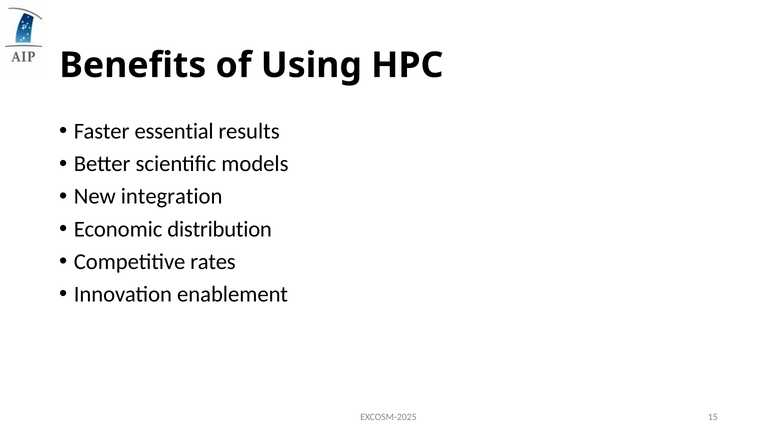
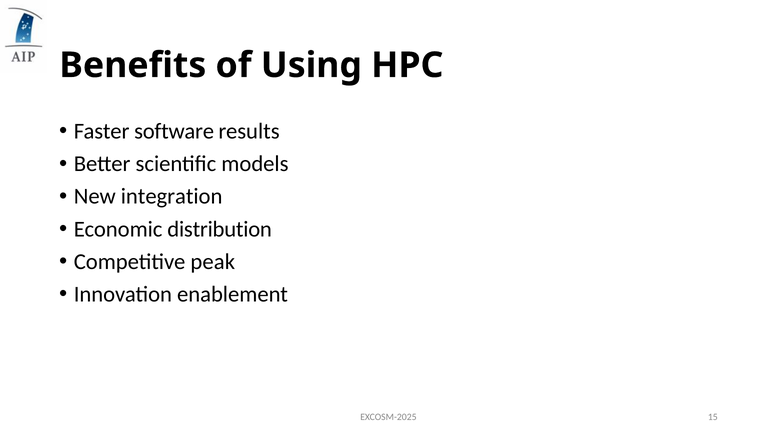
essential: essential -> software (174, 131)
rates: rates -> peak (213, 262)
